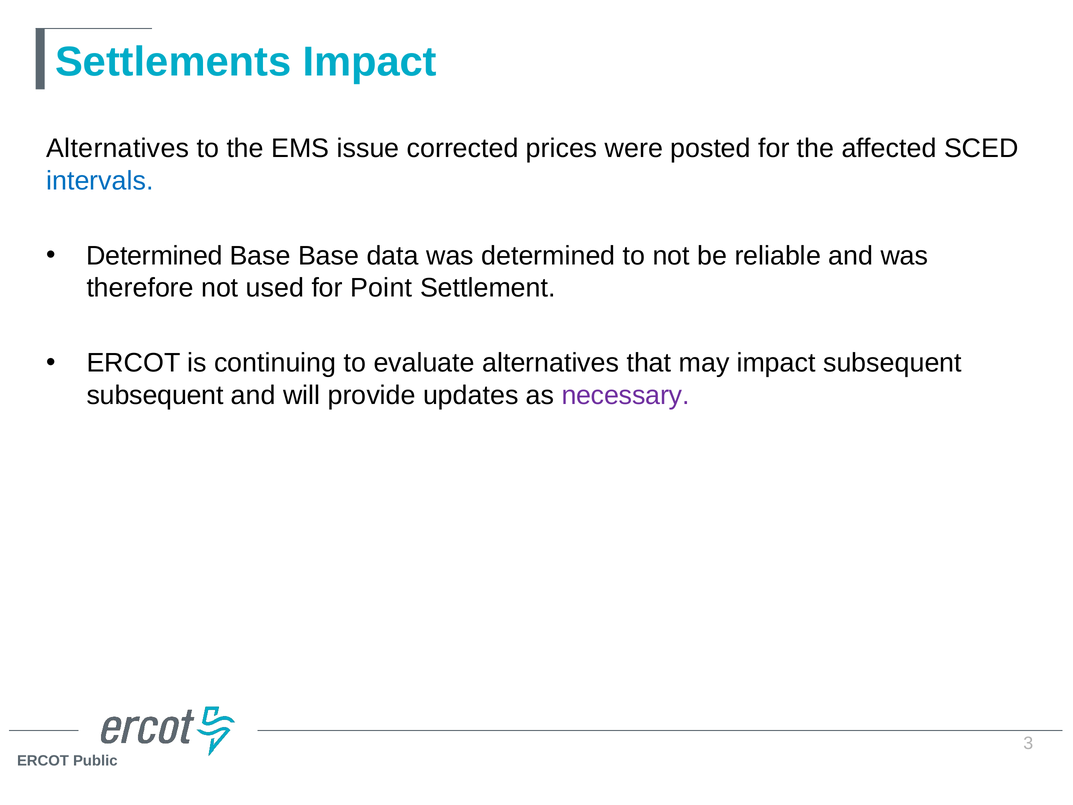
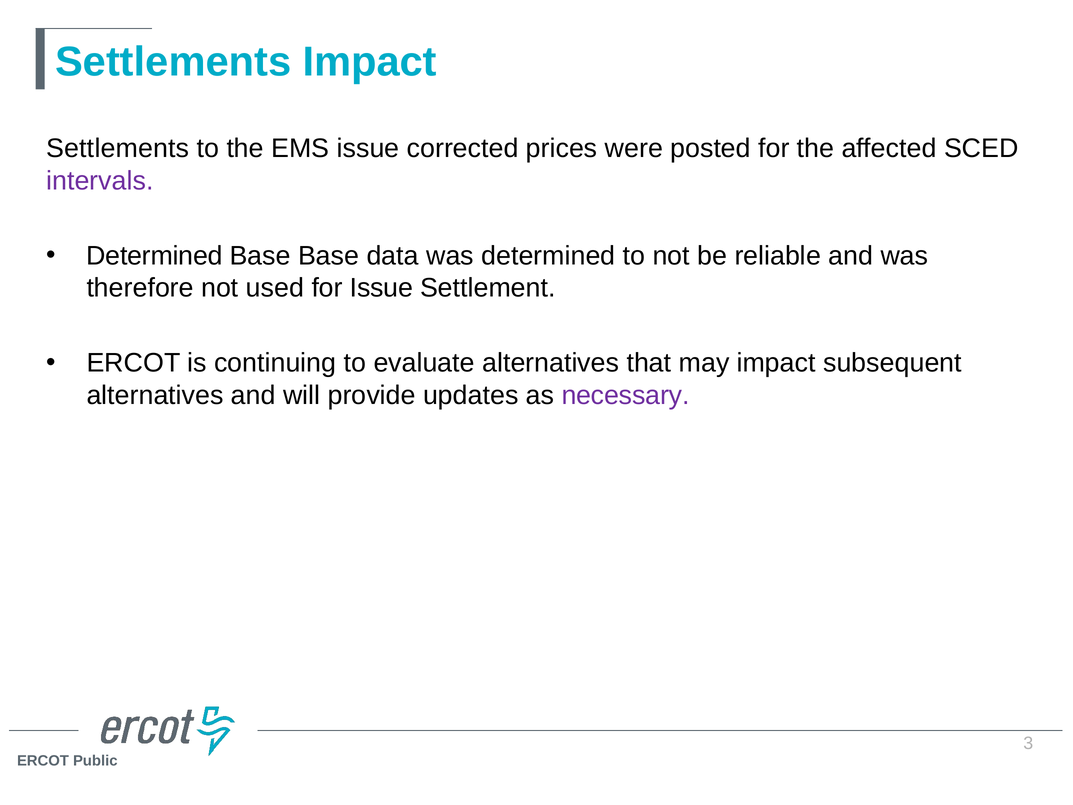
Alternatives: Alternatives -> Settlements (118, 148)
intervals colour: blue -> purple (100, 181)
for Point: Point -> Issue (381, 288)
subsequent: subsequent -> alternatives (155, 395)
